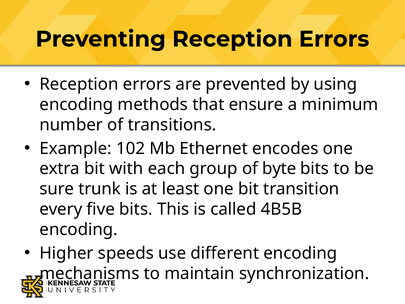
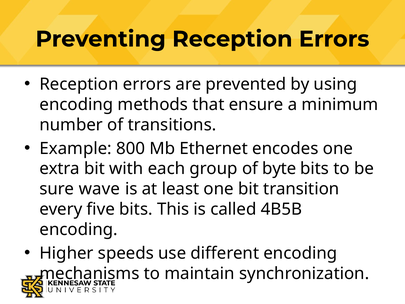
102: 102 -> 800 (131, 148)
trunk: trunk -> wave (99, 189)
